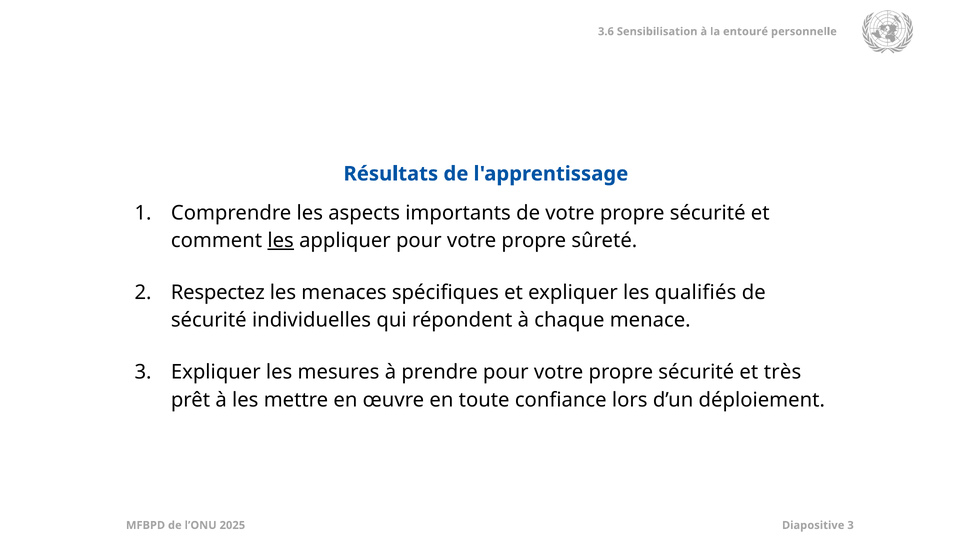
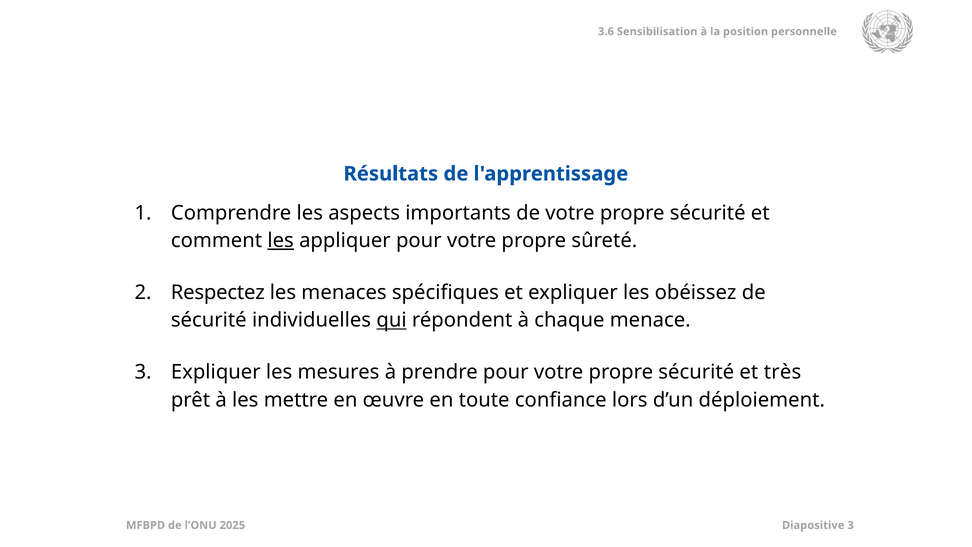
entouré: entouré -> position (746, 32)
qualifiés: qualifiés -> obéissez (696, 292)
qui underline: none -> present (392, 320)
